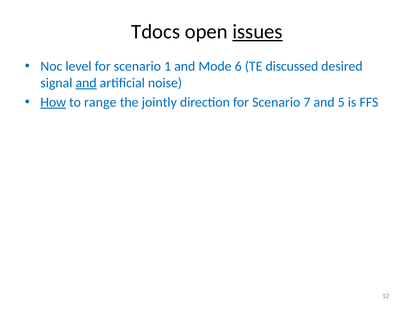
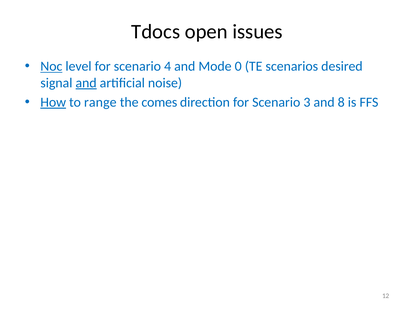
issues underline: present -> none (258, 32)
Noc underline: none -> present (51, 67)
1: 1 -> 4 (168, 67)
6: 6 -> 0 (238, 67)
discussed: discussed -> scenarios (292, 67)
jointly: jointly -> comes (159, 102)
7: 7 -> 3 (307, 102)
5: 5 -> 8 (341, 102)
